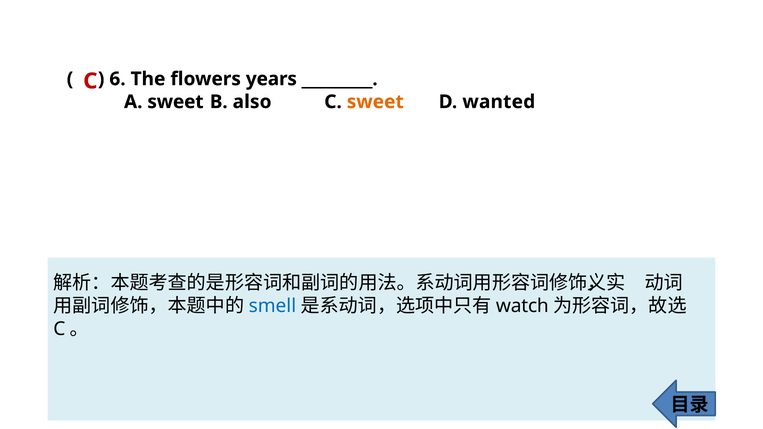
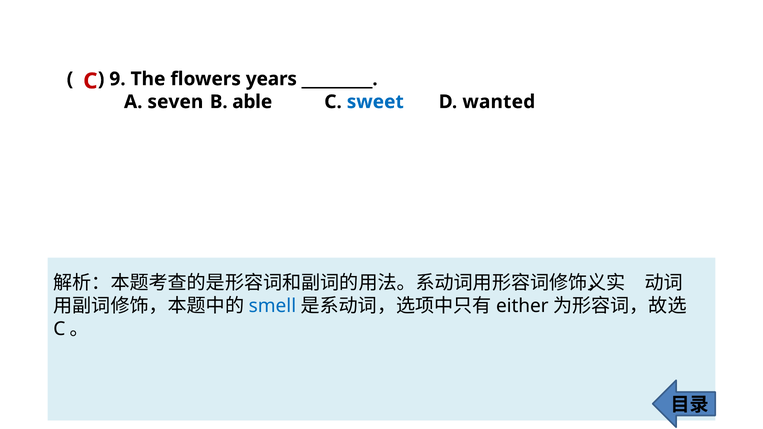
6: 6 -> 9 (118, 79)
A sweet: sweet -> seven (175, 102)
also: also -> able (252, 102)
sweet colour: orange -> blue (375, 102)
watch: watch -> either (522, 306)
